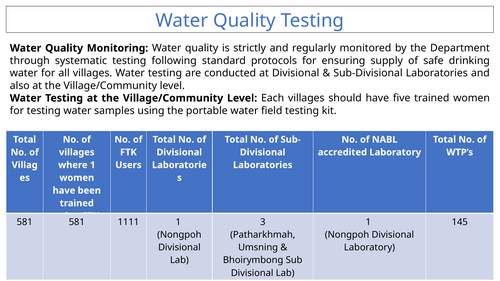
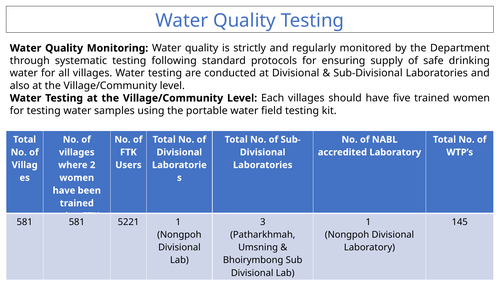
where 1: 1 -> 2 (93, 165)
1111: 1111 -> 5221 (128, 222)
